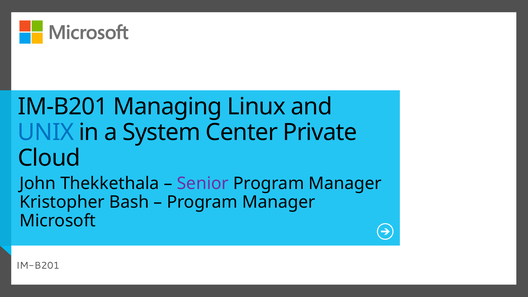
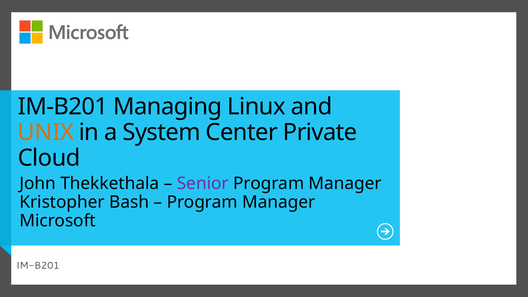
UNIX colour: blue -> orange (46, 132)
